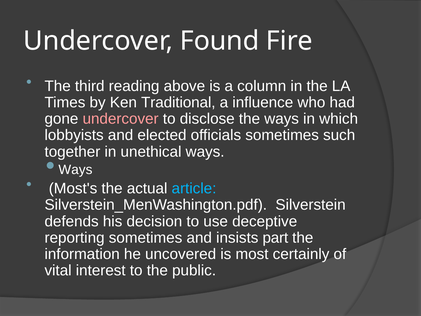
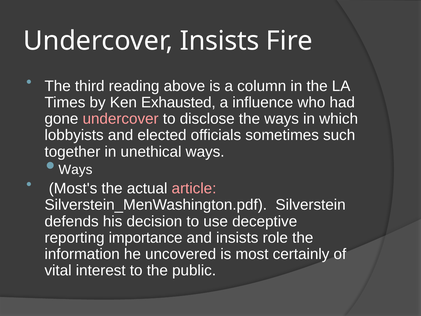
Undercover Found: Found -> Insists (220, 41)
Traditional: Traditional -> Exhausted (178, 102)
article colour: light blue -> pink (194, 188)
reporting sometimes: sometimes -> importance (146, 238)
part: part -> role (275, 238)
